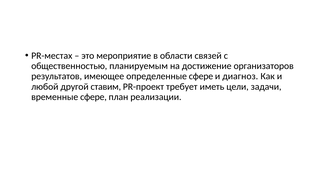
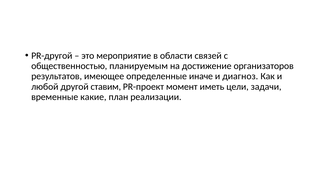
PR-местах: PR-местах -> PR-другой (52, 56)
определенные сфере: сфере -> иначе (201, 76)
требует: требует -> момент (182, 87)
временные сфере: сфере -> какие (93, 97)
